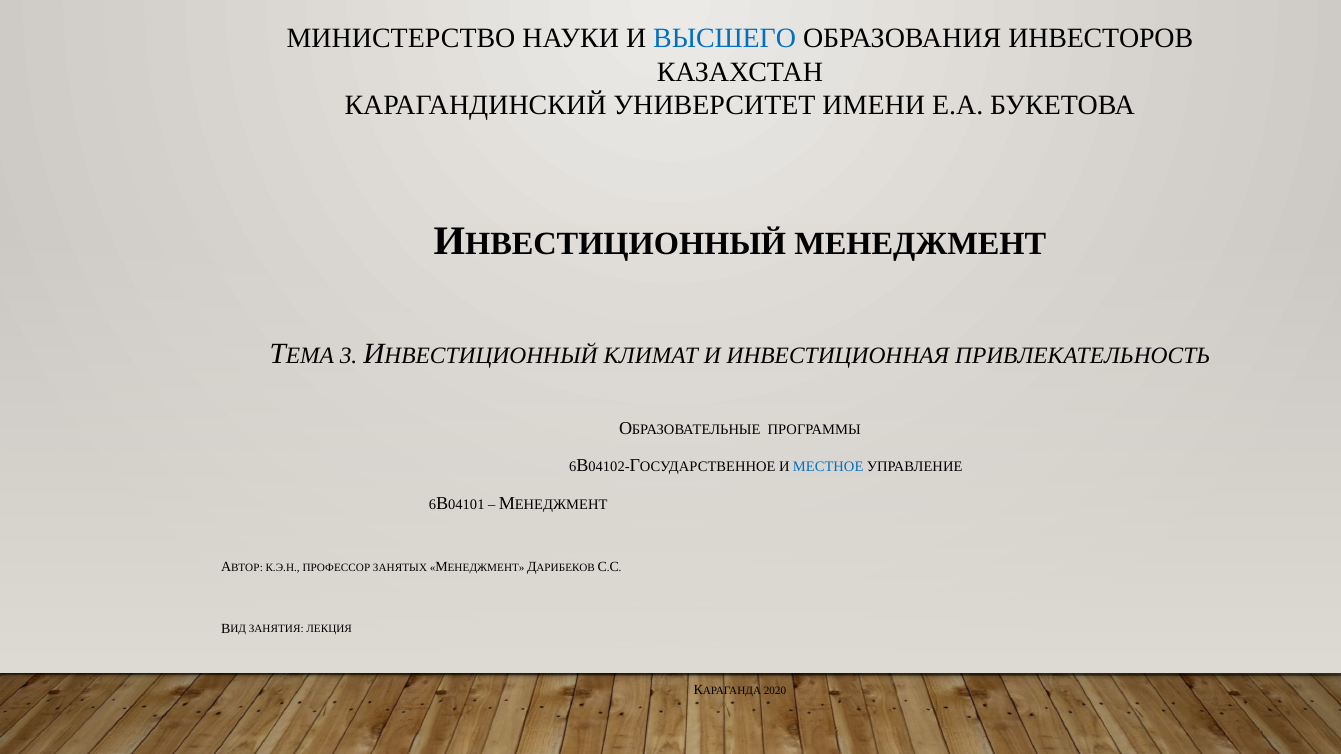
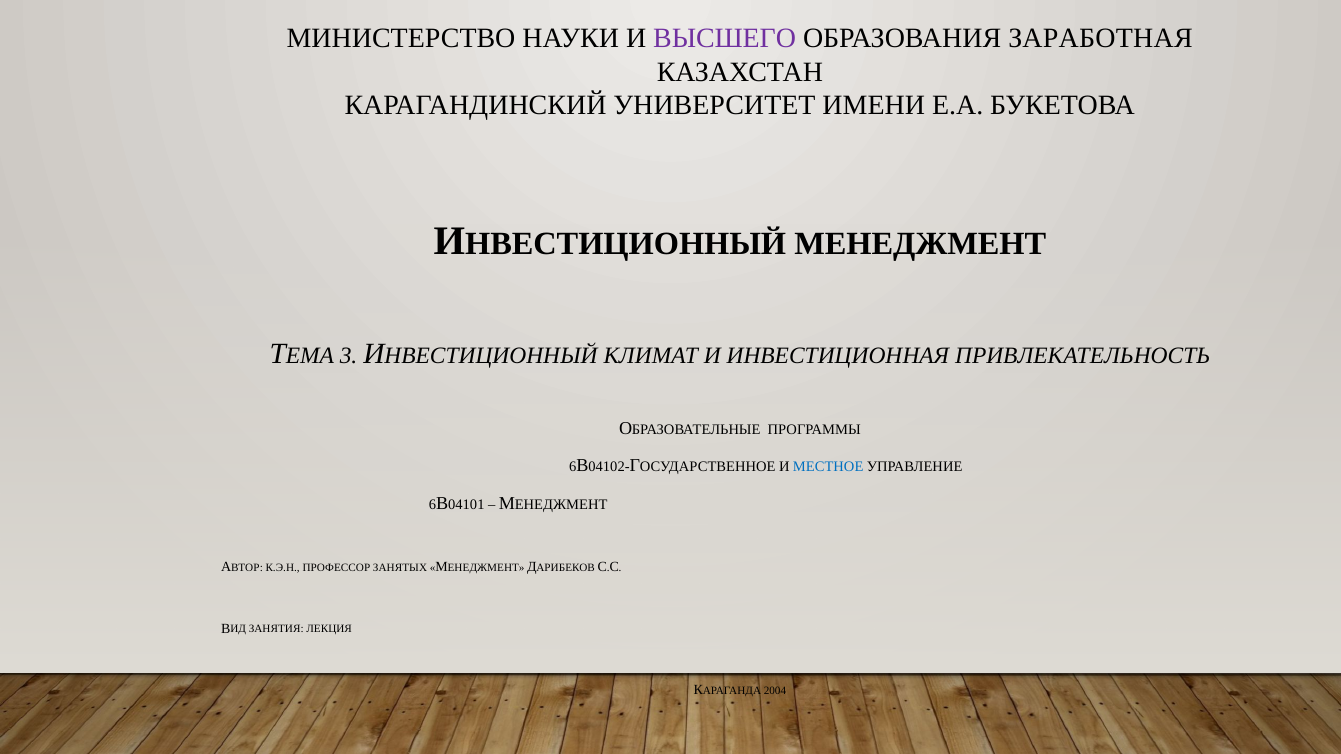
ВЫСШЕГО colour: blue -> purple (725, 39)
ИНВЕСТОРОВ: ИНВЕСТОРОВ -> ЗАРАБОТНАЯ (1100, 39)
2020: 2020 -> 2004 (775, 691)
